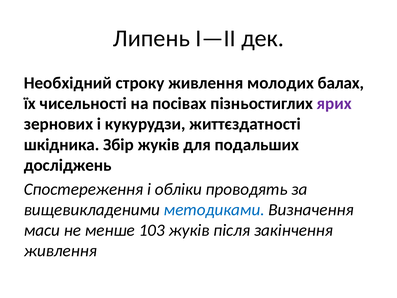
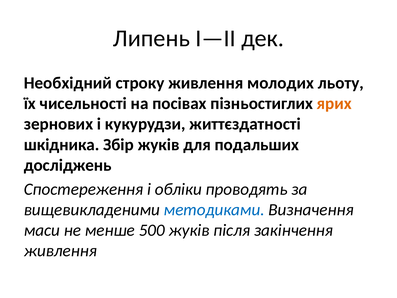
балах: балах -> льоту (341, 83)
ярих colour: purple -> orange (334, 103)
103: 103 -> 500 (152, 230)
